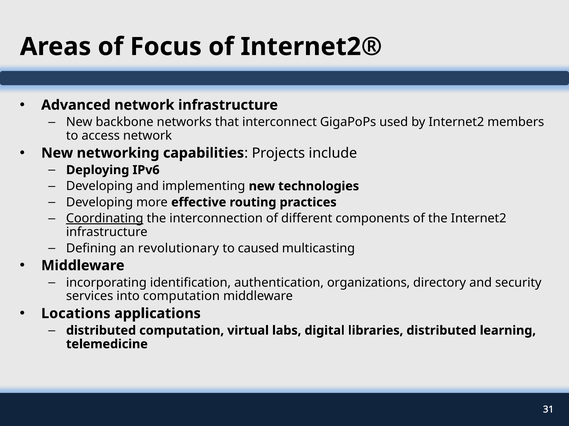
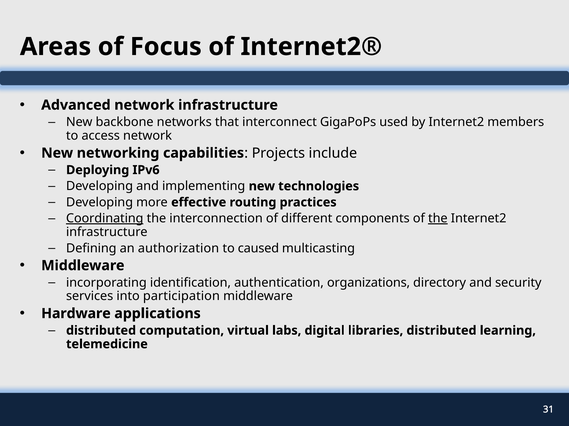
the underline: none -> present (438, 219)
revolutionary: revolutionary -> authorization (178, 249)
into computation: computation -> participation (181, 297)
Locations: Locations -> Hardware (76, 314)
